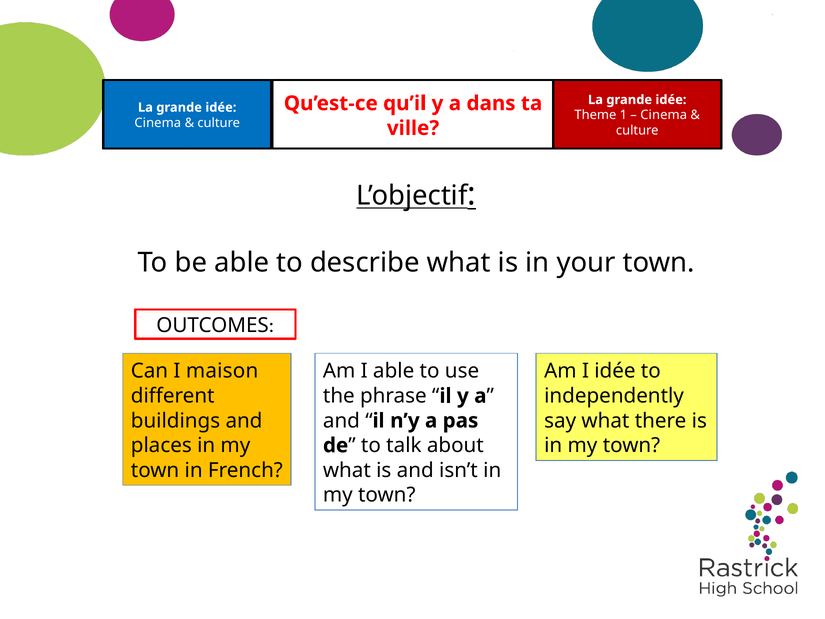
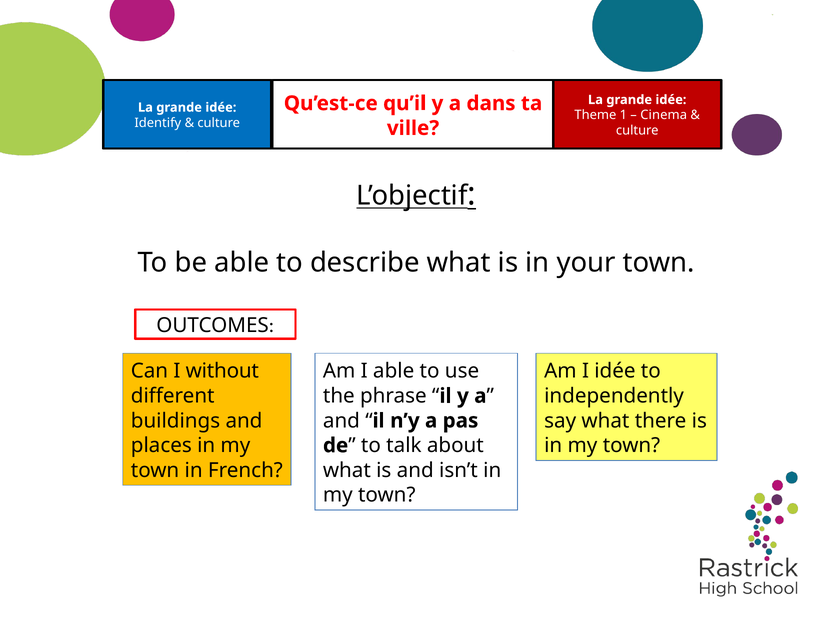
Cinema: Cinema -> Identify (158, 123)
maison: maison -> without (222, 371)
